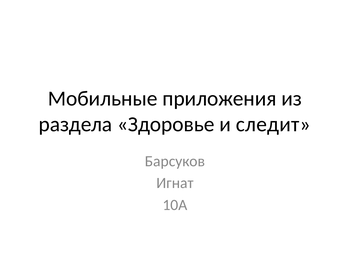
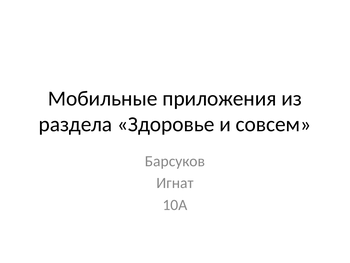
следит: следит -> совсем (273, 124)
